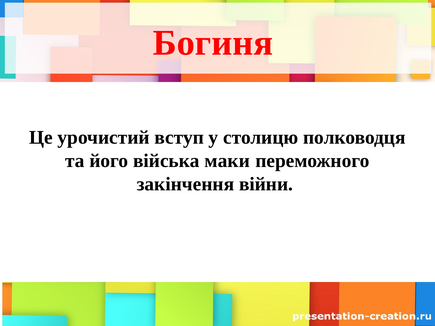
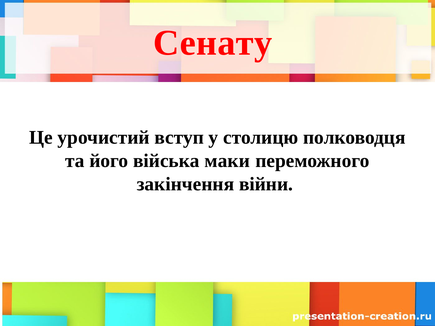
Богиня: Богиня -> Сенату (213, 43)
